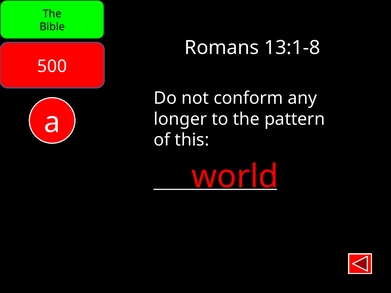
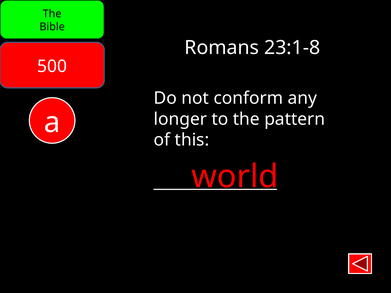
13:1-8: 13:1-8 -> 23:1-8 (292, 48)
